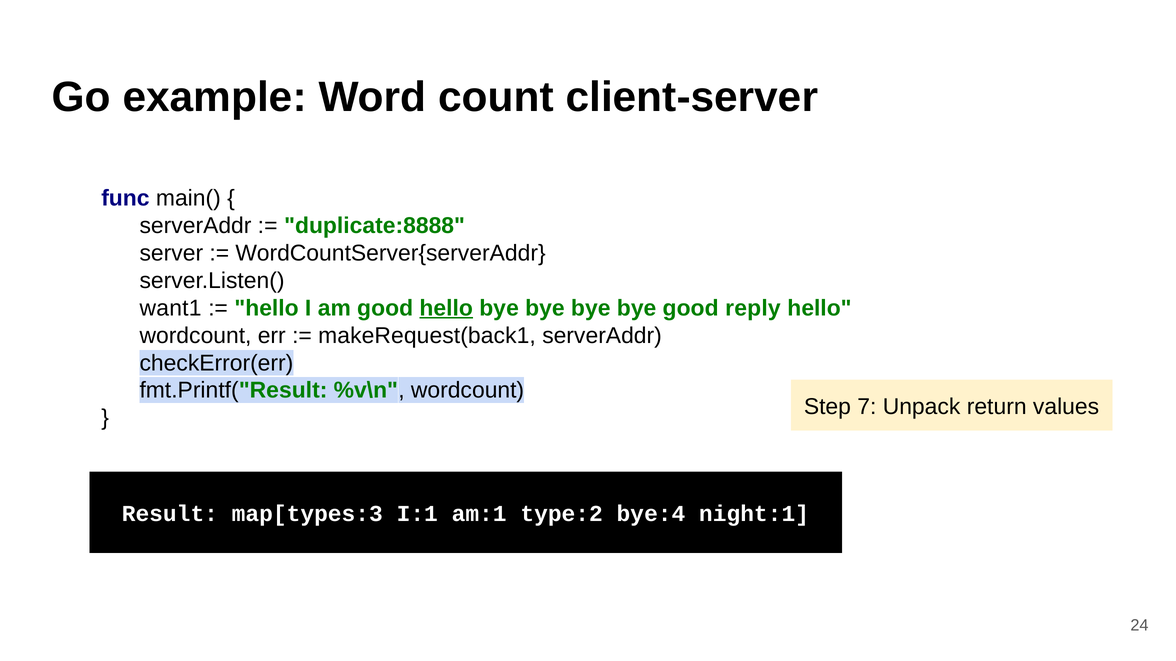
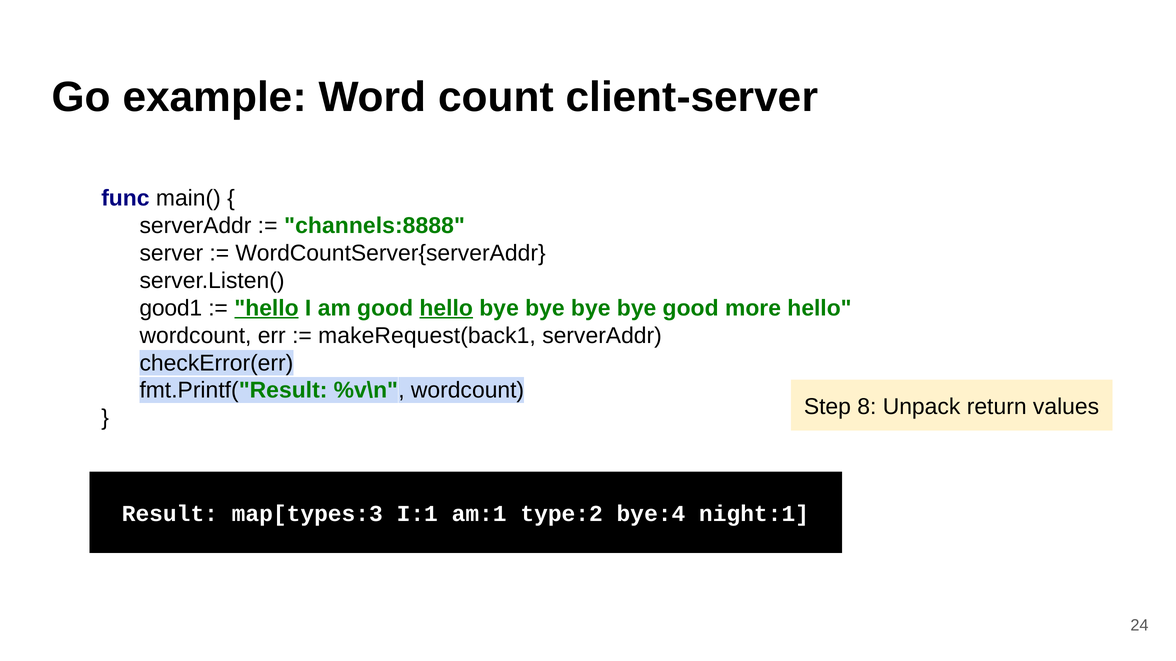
duplicate:8888: duplicate:8888 -> channels:8888 (375, 226)
want1: want1 -> good1 (171, 308)
hello underline: none -> present (267, 308)
reply: reply -> more (753, 308)
7: 7 -> 8 (867, 407)
